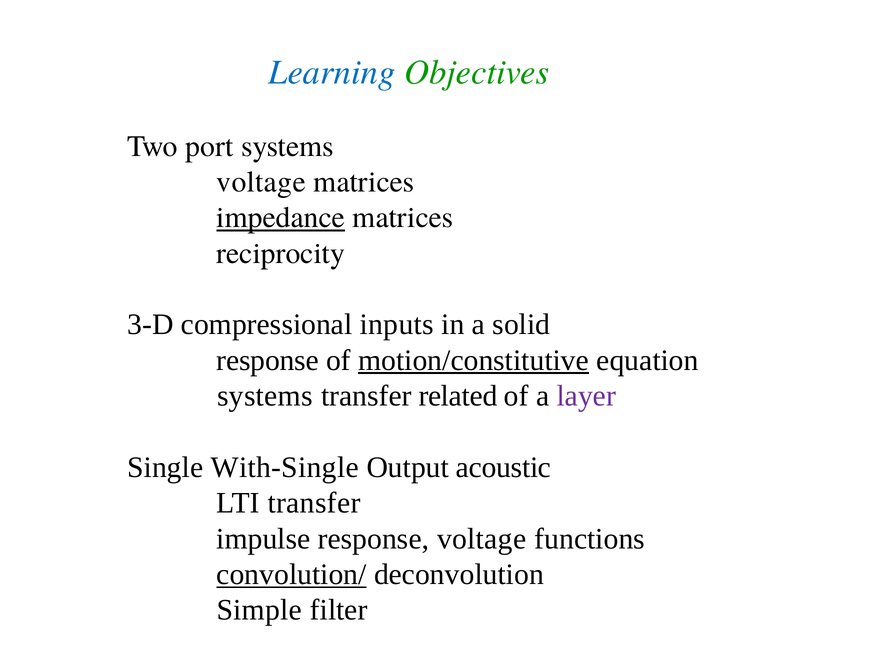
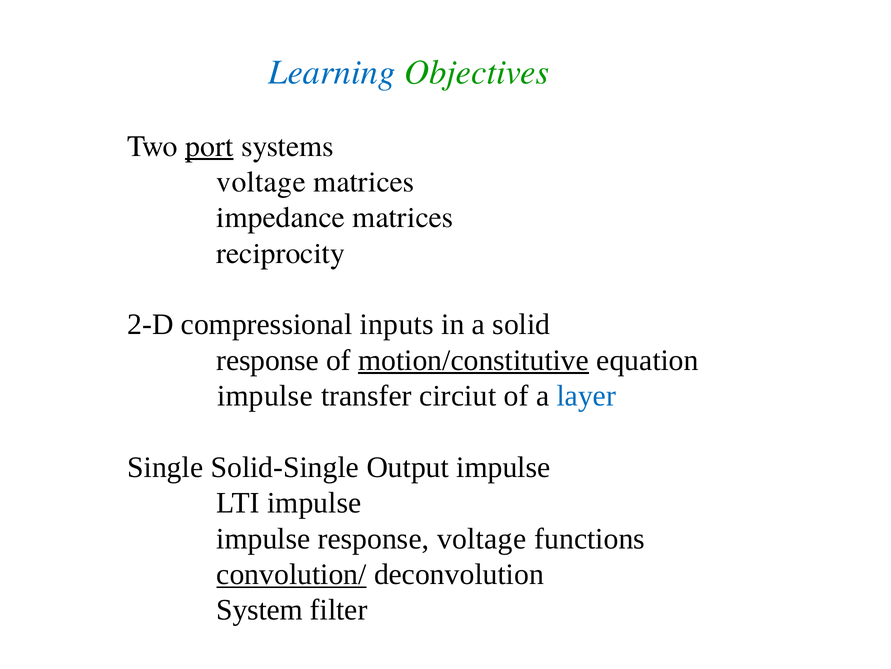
port underline: none -> present (209, 146)
impedance underline: present -> none (281, 217)
3-D: 3-D -> 2-D (150, 324)
systems: systems -> impulse (265, 396)
related: related -> circiut (458, 396)
layer colour: purple -> blue (586, 396)
With-Single: With-Single -> Solid-Single (285, 467)
Output acoustic: acoustic -> impulse (503, 467)
LTI transfer: transfer -> impulse (314, 502)
Simple: Simple -> System (260, 609)
